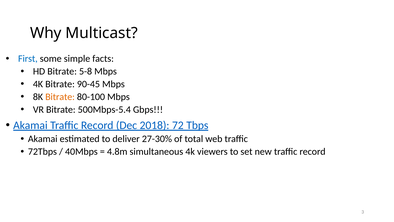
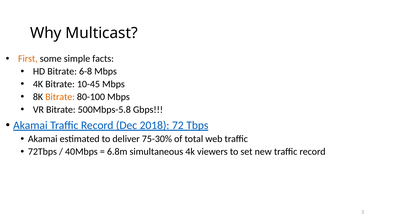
First colour: blue -> orange (28, 59)
5-8: 5-8 -> 6-8 (86, 71)
90-45: 90-45 -> 10-45 (88, 84)
500Mbps-5.4: 500Mbps-5.4 -> 500Mbps-5.8 (104, 109)
27-30%: 27-30% -> 75-30% (157, 139)
4.8m: 4.8m -> 6.8m (117, 151)
